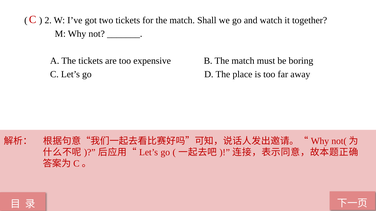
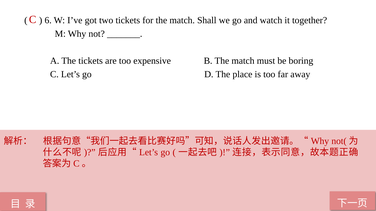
2: 2 -> 6 (48, 20)
